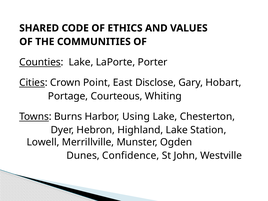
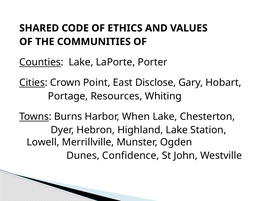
Courteous: Courteous -> Resources (116, 96)
Using: Using -> When (136, 116)
